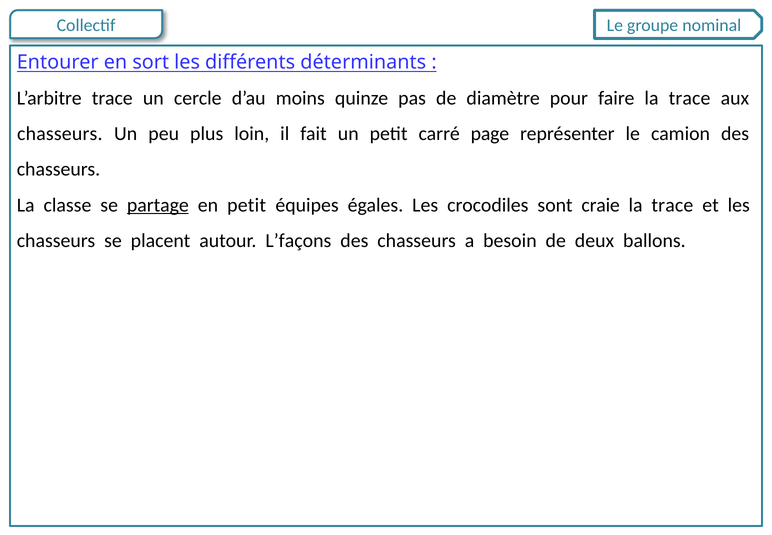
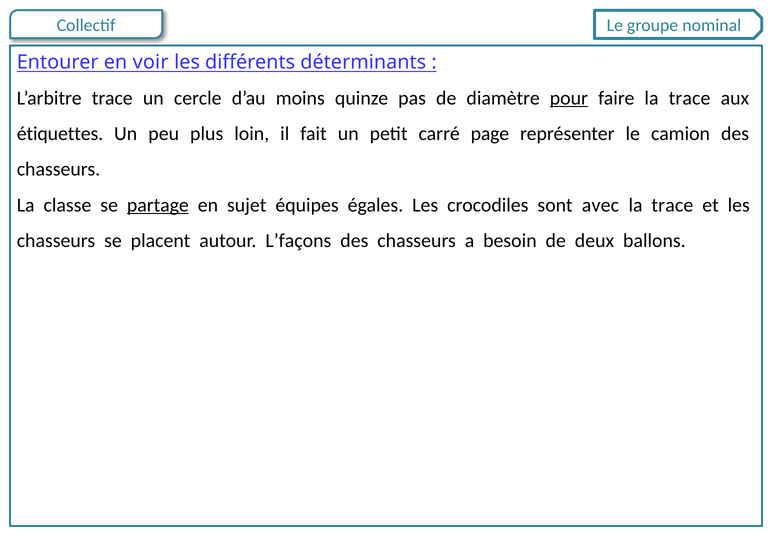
sort: sort -> voir (151, 62)
pour underline: none -> present (569, 98)
chasseurs: chasseurs -> étiquettes (60, 134)
en petit: petit -> sujet (247, 205)
craie: craie -> avec (600, 205)
